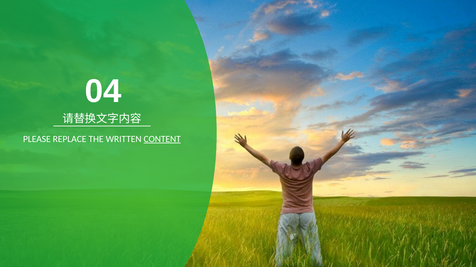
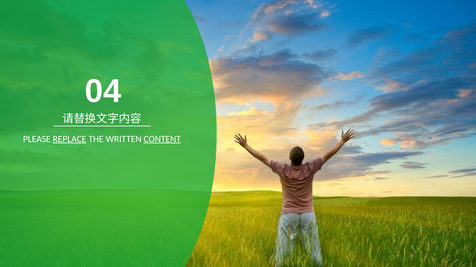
REPLACE underline: none -> present (70, 139)
